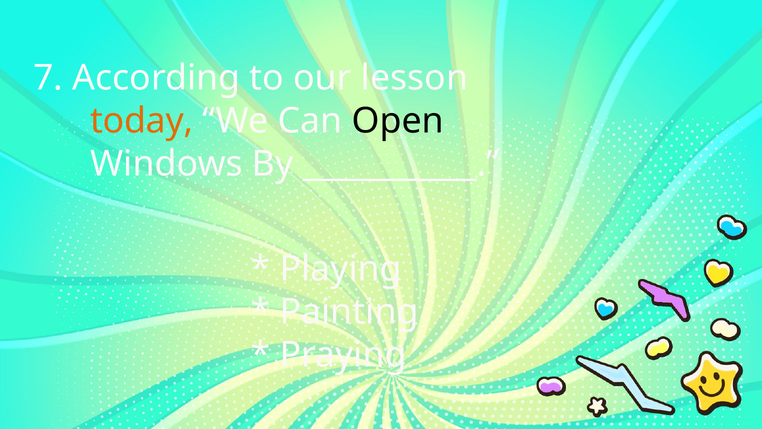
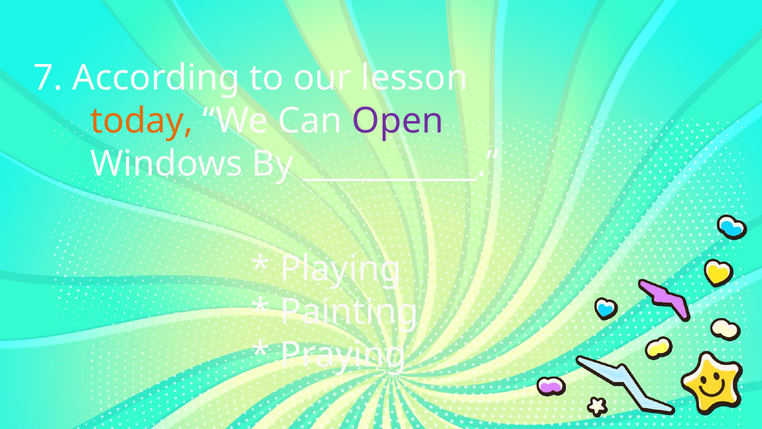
Open colour: black -> purple (398, 121)
